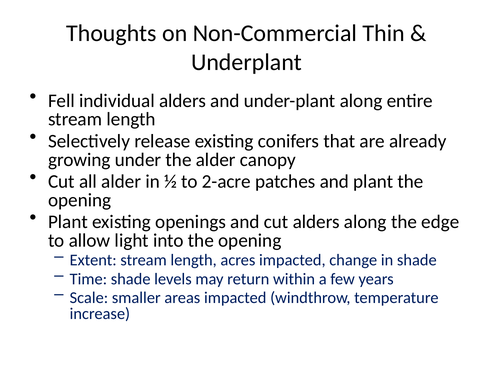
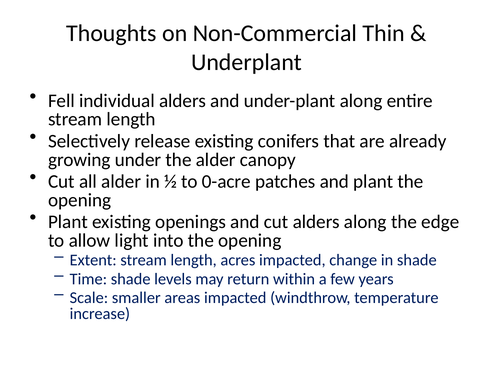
2-acre: 2-acre -> 0-acre (226, 181)
